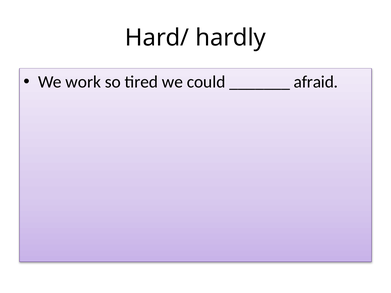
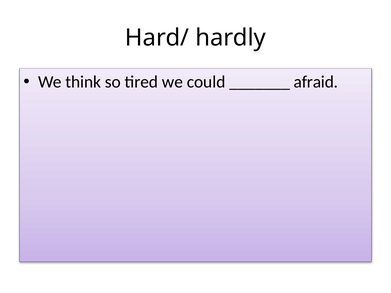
work: work -> think (83, 82)
